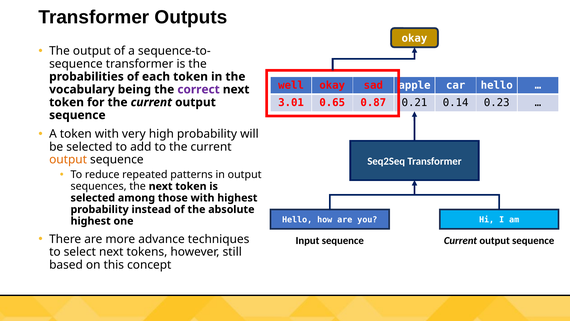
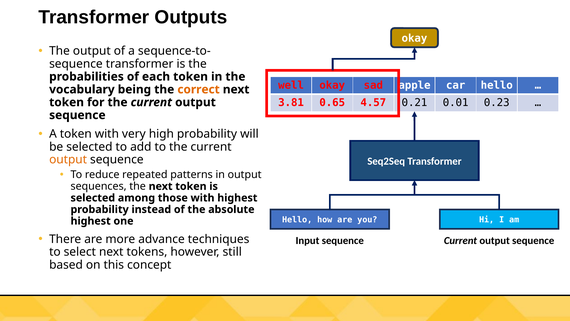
correct colour: purple -> orange (199, 89)
3.01: 3.01 -> 3.81 (291, 102)
0.87: 0.87 -> 4.57 (373, 102)
0.14: 0.14 -> 0.01 (456, 102)
